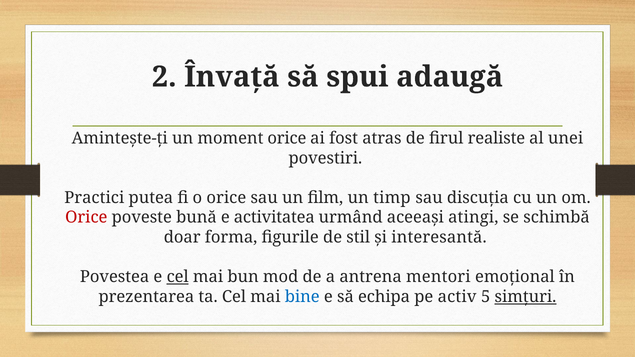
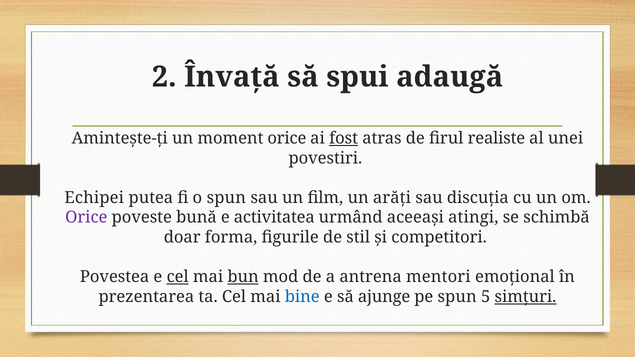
fost underline: none -> present (344, 138)
Practici: Practici -> Echipei (94, 198)
o orice: orice -> spun (226, 198)
timp: timp -> arăți (392, 198)
Orice colour: red -> purple (86, 218)
interesantă: interesantă -> competitori (439, 237)
bun underline: none -> present (243, 277)
echipa: echipa -> ajunge (384, 297)
pe activ: activ -> spun (457, 297)
